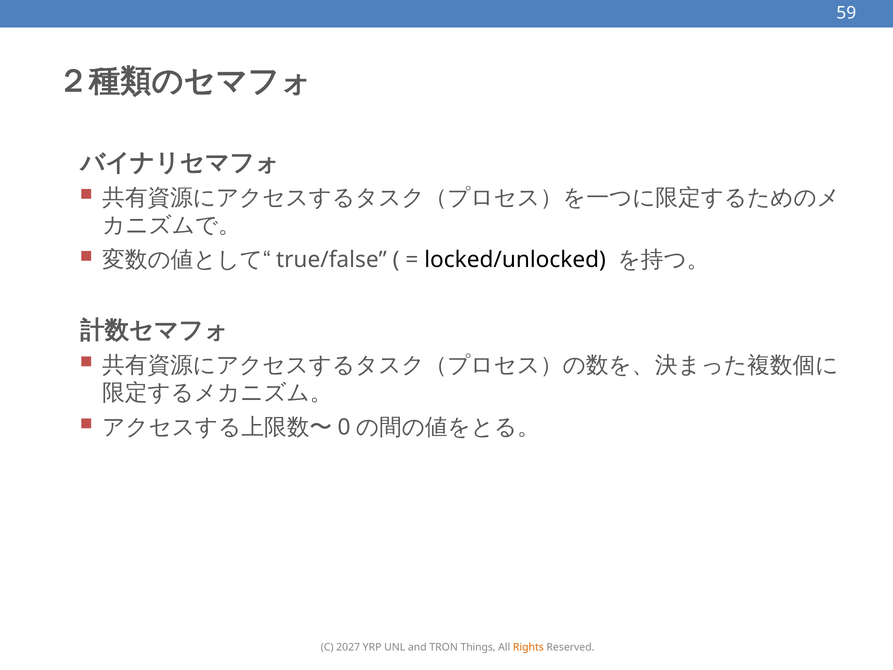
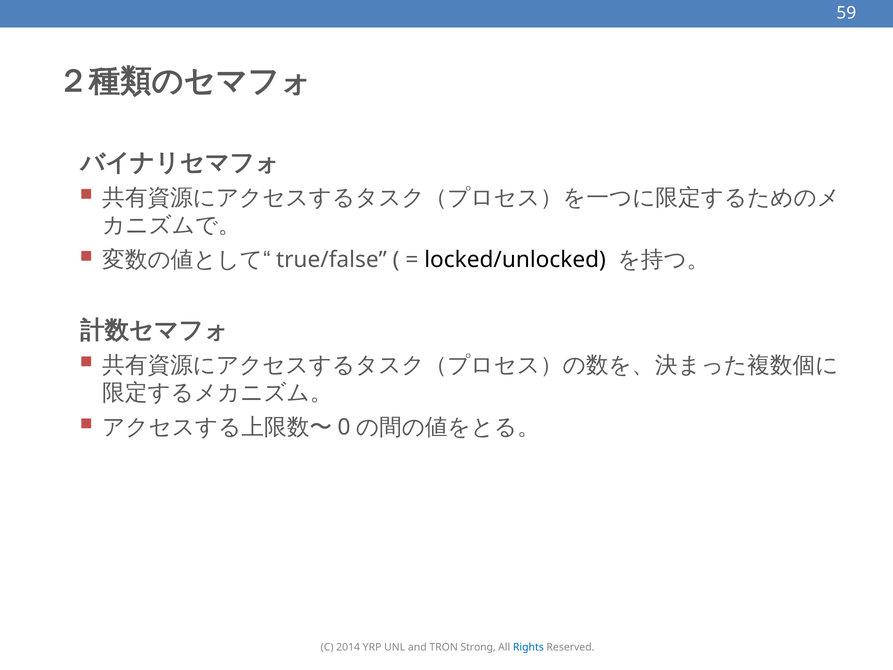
2027: 2027 -> 2014 (348, 647)
Things: Things -> Strong (478, 647)
Rights colour: orange -> blue (528, 647)
